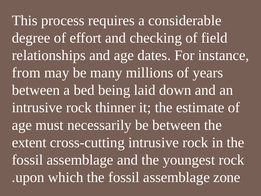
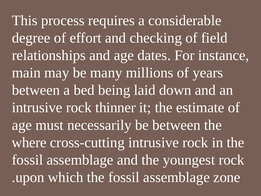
from: from -> main (26, 73)
extent: extent -> where (29, 142)
